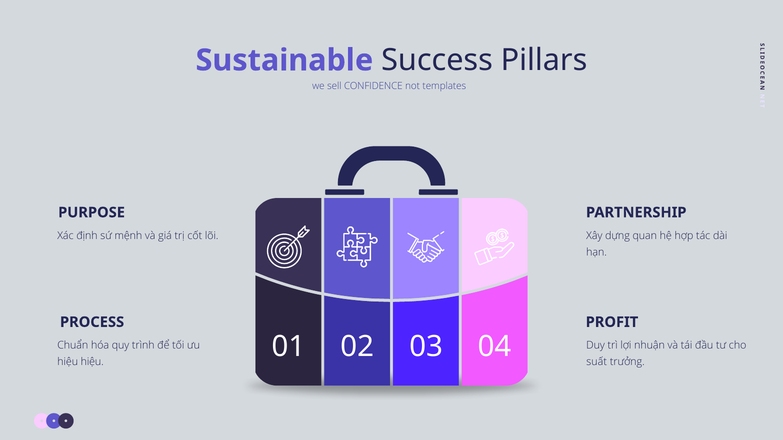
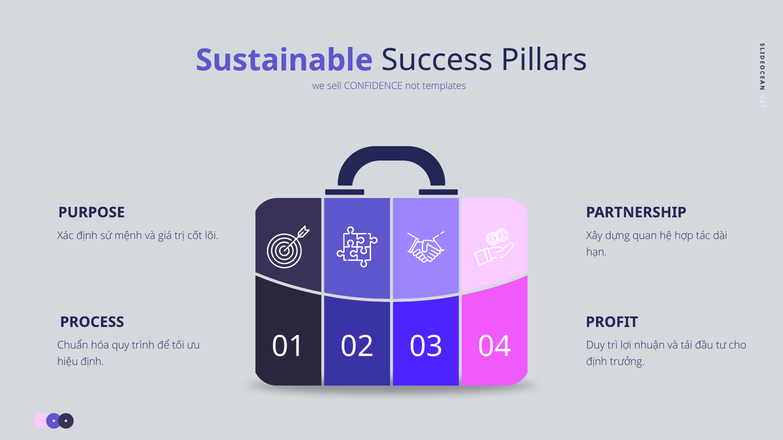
hiệu hiệu: hiệu -> định (92, 362)
suất: suất -> định (597, 362)
